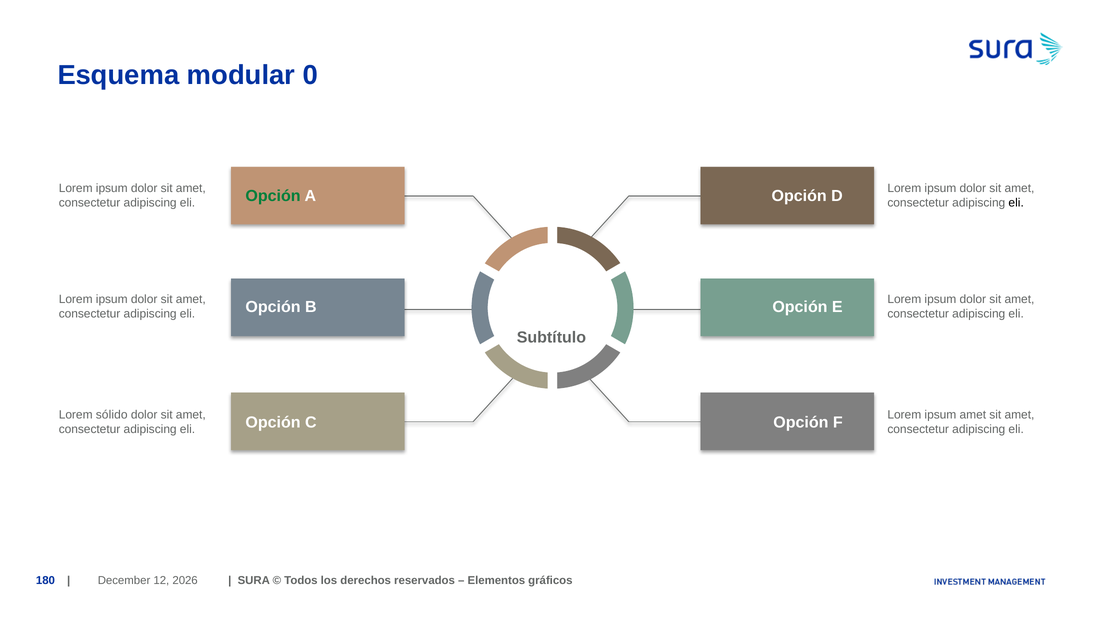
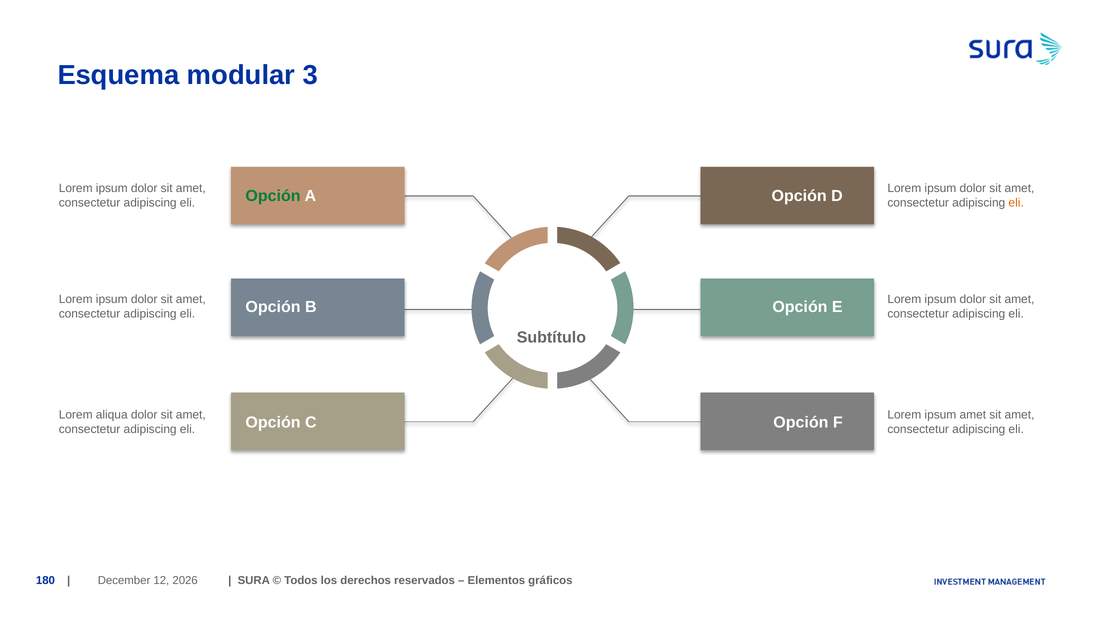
0: 0 -> 3 (311, 75)
eli colour: black -> orange (1016, 203)
sólido: sólido -> aliqua (112, 415)
